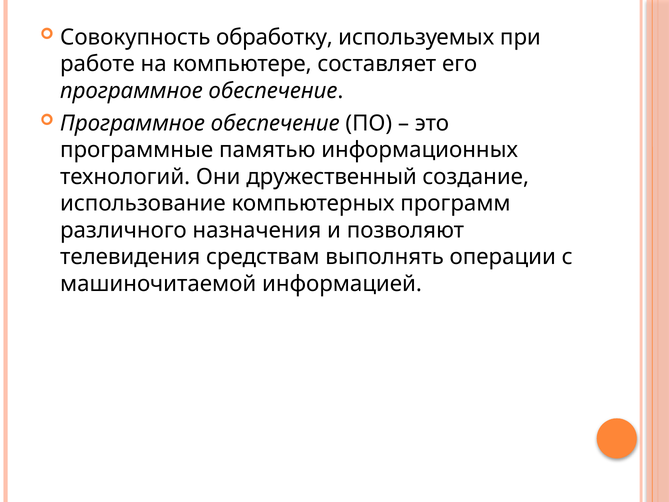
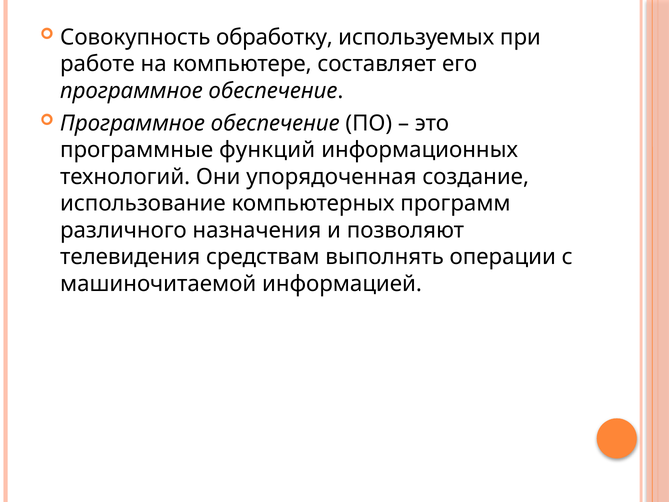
памятью: памятью -> функций (267, 150)
дружественный: дружественный -> упорядоченная (331, 177)
